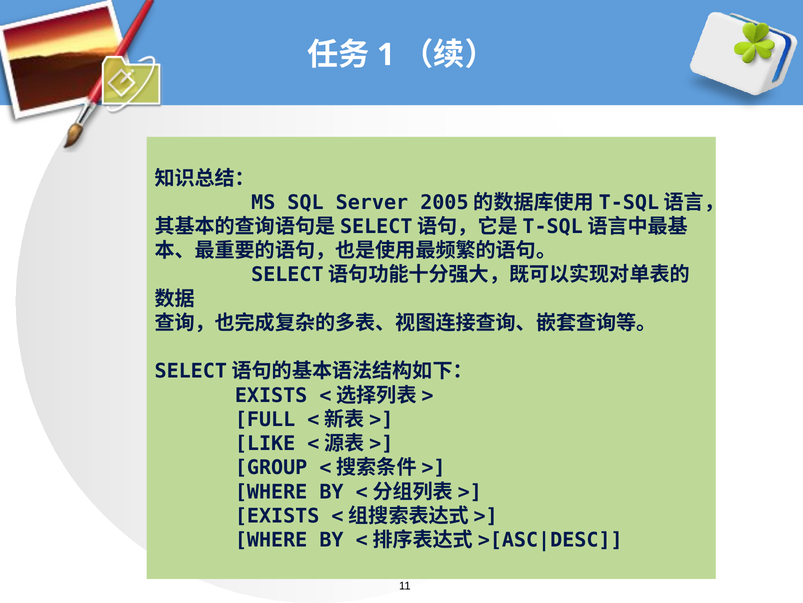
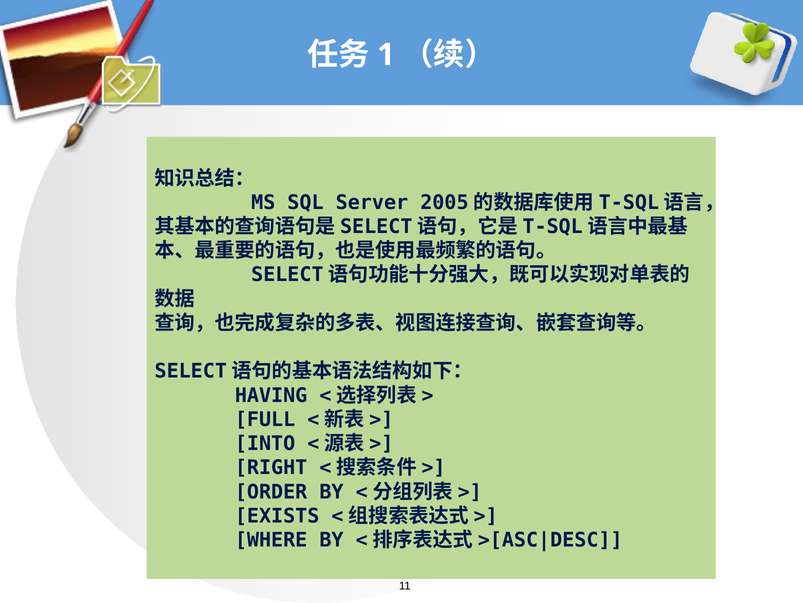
EXISTS: EXISTS -> HAVING (271, 395)
LIKE: LIKE -> INTO (265, 443)
GROUP: GROUP -> RIGHT (271, 467)
WHERE: WHERE -> ORDER (271, 491)
